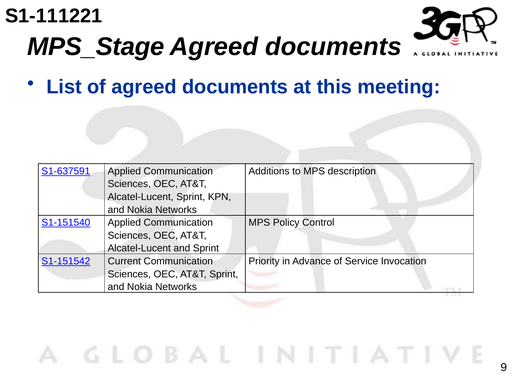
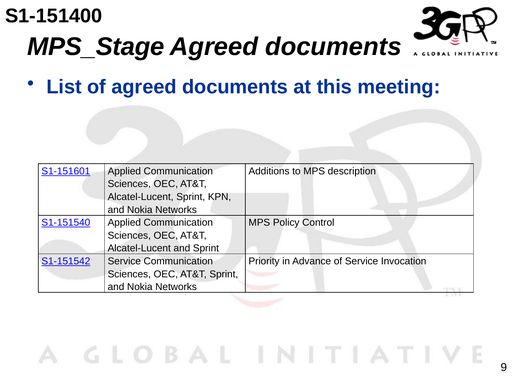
S1-111221: S1-111221 -> S1-151400 (54, 16)
S1-637591: S1-637591 -> S1-151601 (66, 171)
S1-151542 Current: Current -> Service (124, 261)
